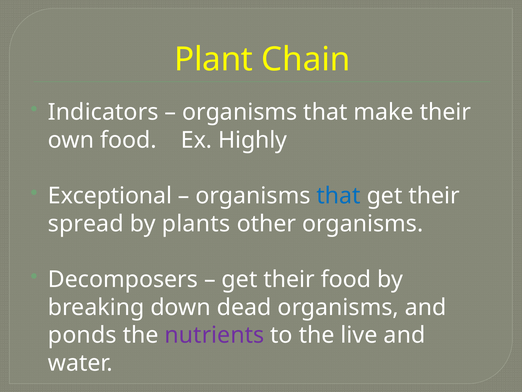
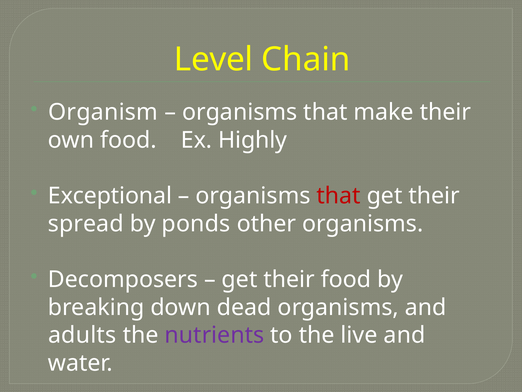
Plant: Plant -> Level (214, 59)
Indicators: Indicators -> Organism (103, 112)
that colour: blue -> red (339, 196)
plants: plants -> ponds (196, 223)
ponds: ponds -> adults (82, 335)
